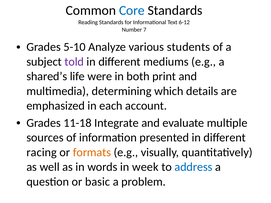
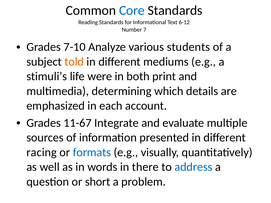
5-10: 5-10 -> 7-10 (75, 47)
told colour: purple -> orange (74, 62)
shared’s: shared’s -> stimuli’s (47, 76)
11-18: 11-18 -> 11-67 (78, 123)
formats colour: orange -> blue (92, 152)
week: week -> there (145, 167)
basic: basic -> short (98, 182)
